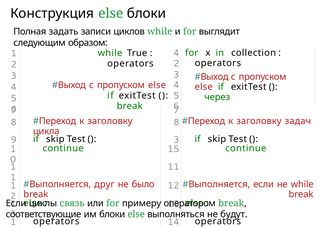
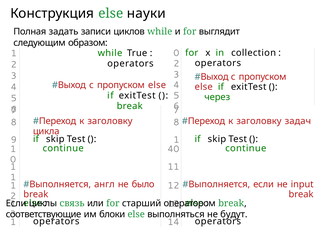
else блоки: блоки -> науки (146, 13)
4: 4 -> 0 (176, 53)
3: 3 -> 1 (176, 140)
continue 15: 15 -> 40 (173, 150)
друг: друг -> англ (104, 185)
не while: while -> input (302, 185)
примеру: примеру -> старший (142, 204)
